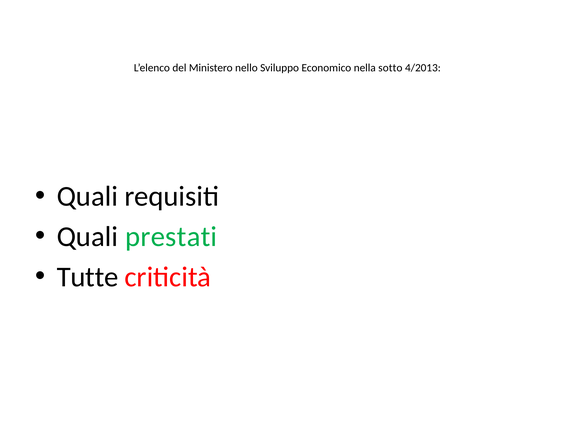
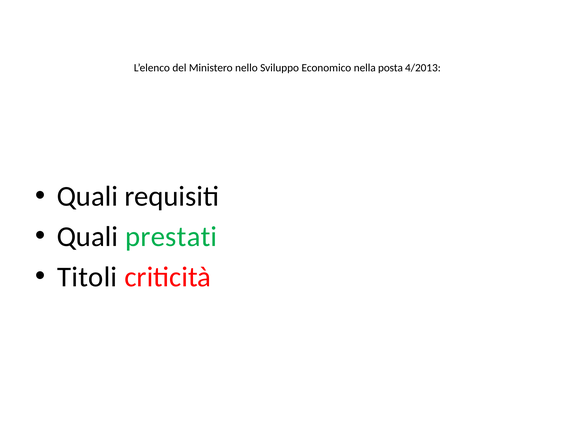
sotto: sotto -> posta (390, 68)
Tutte: Tutte -> Titoli (87, 277)
